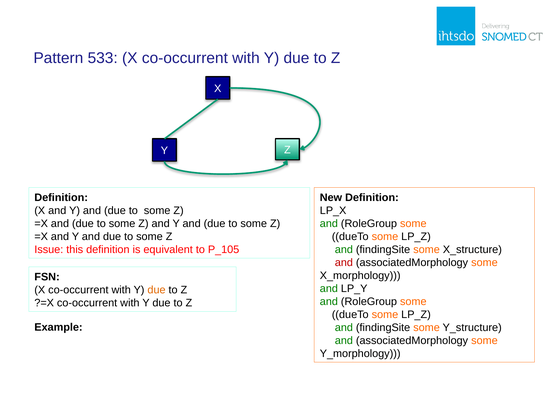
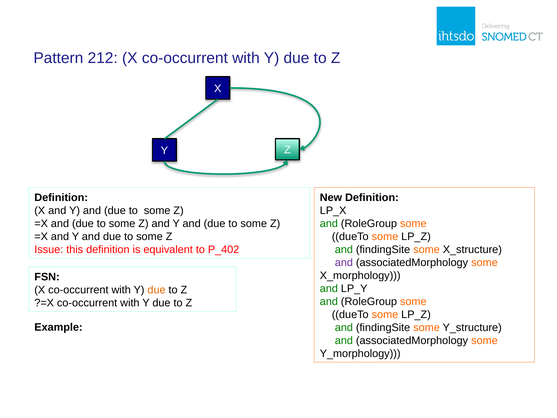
533: 533 -> 212 (103, 58)
P_105: P_105 -> P_402 (224, 249)
and colour: red -> purple (344, 262)
